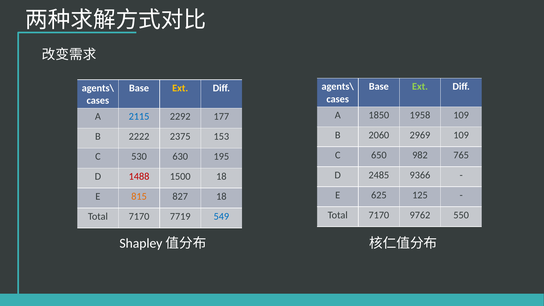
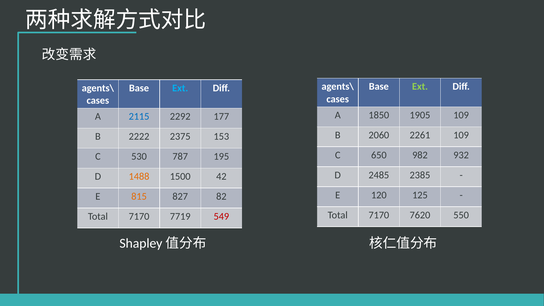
Ext colour: yellow -> light blue (180, 88)
1958: 1958 -> 1905 (420, 115)
2969: 2969 -> 2261 (420, 135)
765: 765 -> 932 (461, 155)
630: 630 -> 787 (180, 157)
9366: 9366 -> 2385 (420, 175)
1488 colour: red -> orange (139, 176)
1500 18: 18 -> 42 (221, 176)
625: 625 -> 120 (379, 195)
827 18: 18 -> 82 (221, 196)
9762: 9762 -> 7620 (420, 215)
549 colour: blue -> red (221, 216)
